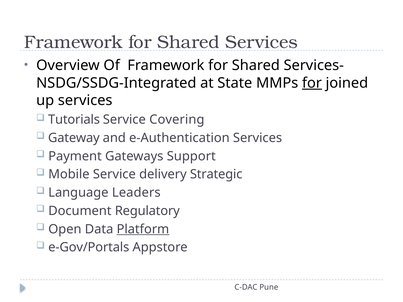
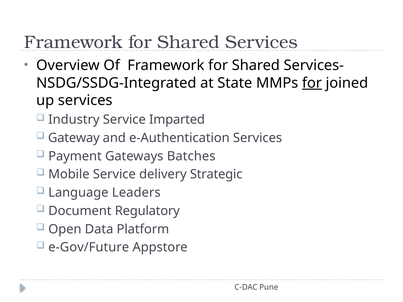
Tutorials: Tutorials -> Industry (74, 120)
Covering: Covering -> Imparted (177, 120)
Support: Support -> Batches (191, 156)
Platform underline: present -> none (143, 229)
e-Gov/Portals: e-Gov/Portals -> e-Gov/Future (89, 248)
